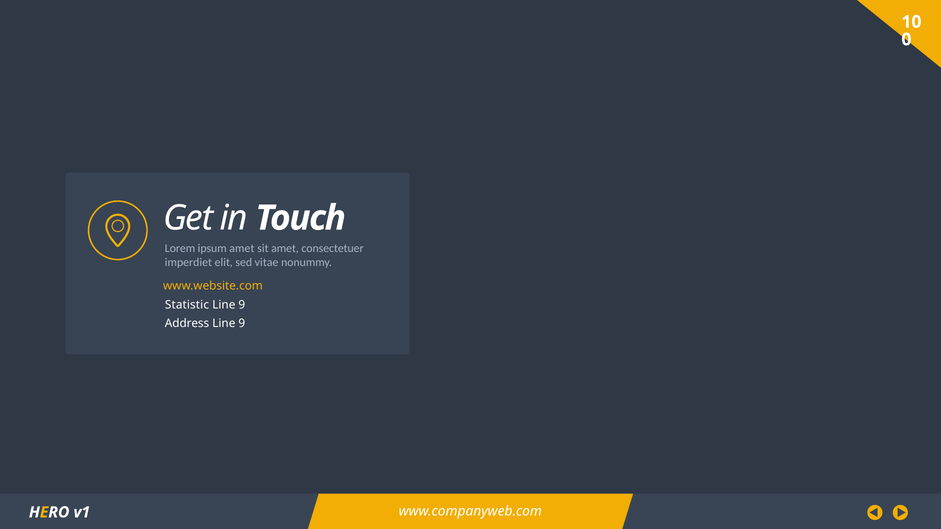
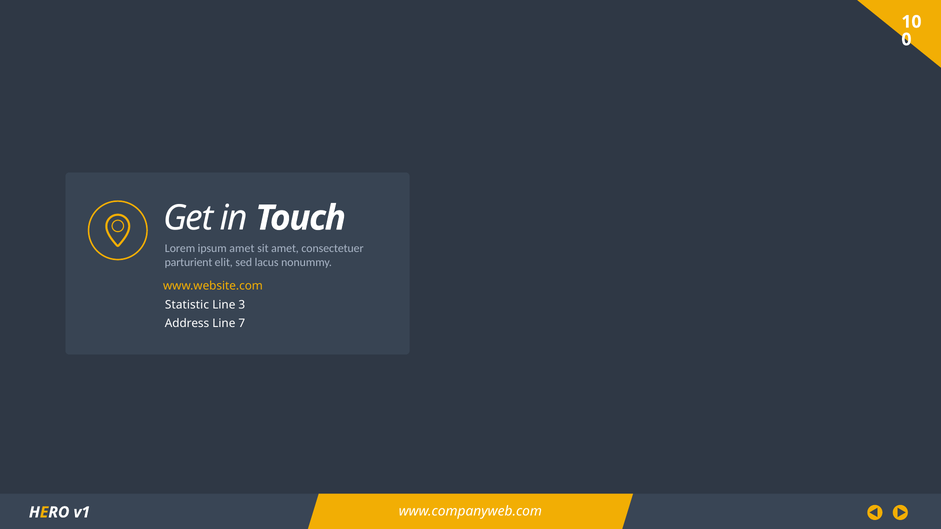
imperdiet: imperdiet -> parturient (189, 262)
vitae: vitae -> lacus (267, 262)
9: 9 -> 3 (242, 305)
Address Line 9: 9 -> 7 (242, 324)
